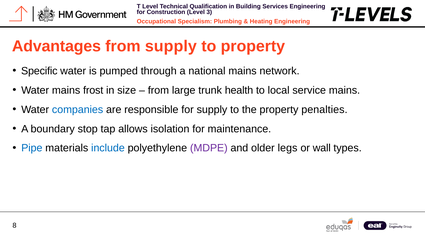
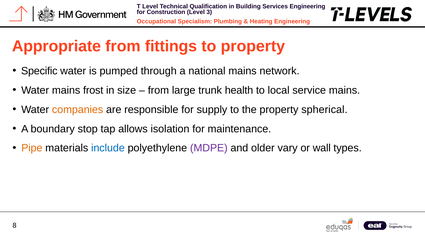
Advantages: Advantages -> Appropriate (56, 46)
from supply: supply -> fittings (171, 46)
companies colour: blue -> orange (78, 109)
penalties: penalties -> spherical (324, 109)
Pipe colour: blue -> orange (32, 148)
legs: legs -> vary (288, 148)
